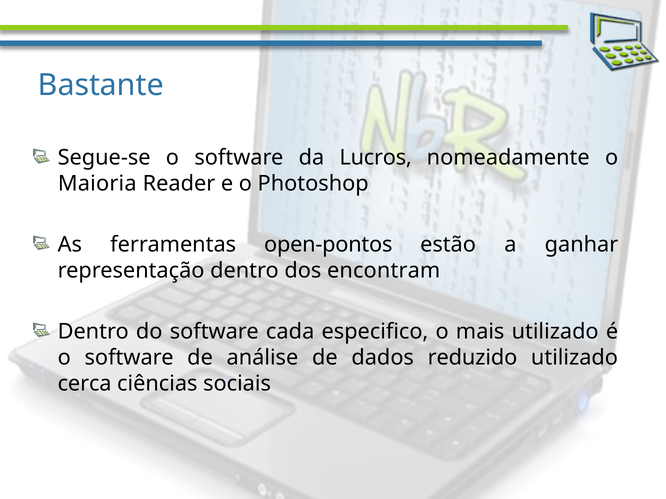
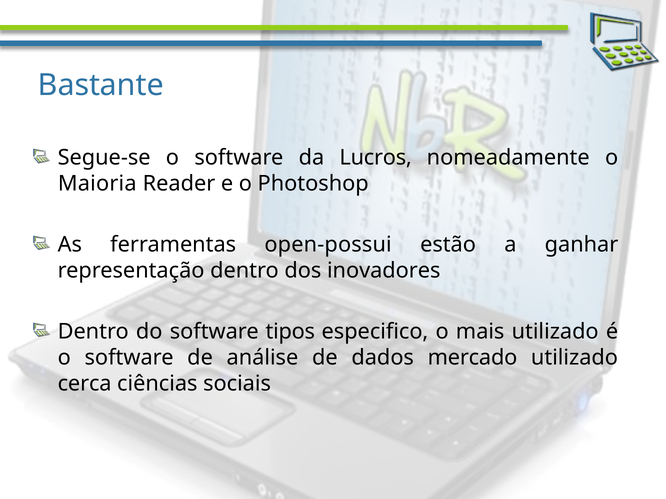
open-pontos: open-pontos -> open-possui (328, 245)
encontram: encontram -> inovadores (384, 271)
cada: cada -> tipos (290, 332)
reduzido: reduzido -> mercado (473, 358)
